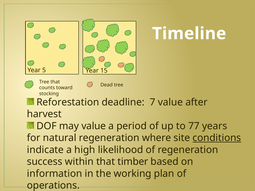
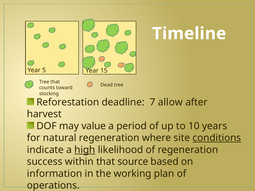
7 value: value -> allow (170, 102)
77: 77 -> 10 (194, 126)
high underline: none -> present (85, 150)
timber: timber -> source (133, 162)
